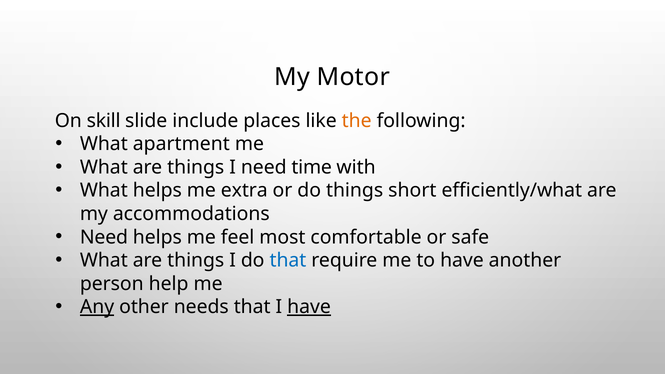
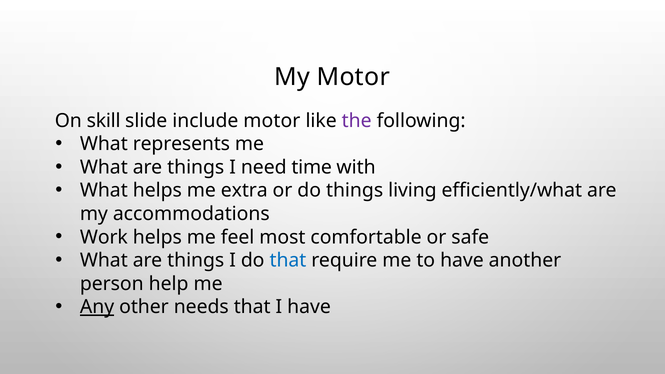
include places: places -> motor (272, 121)
the colour: orange -> purple (357, 121)
apartment: apartment -> represents (181, 144)
short: short -> living (412, 191)
Need: Need -> Work (104, 237)
have underline: present -> none (309, 307)
